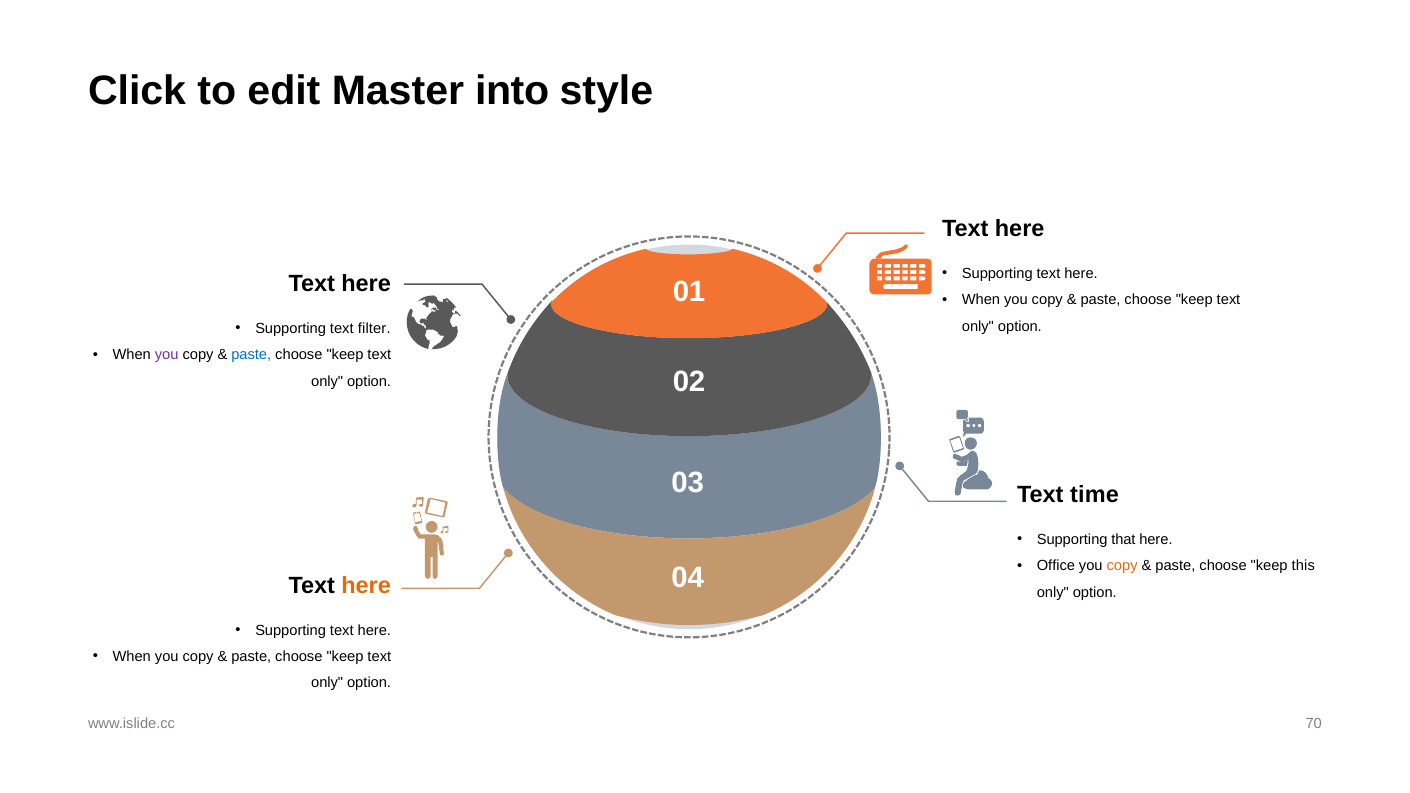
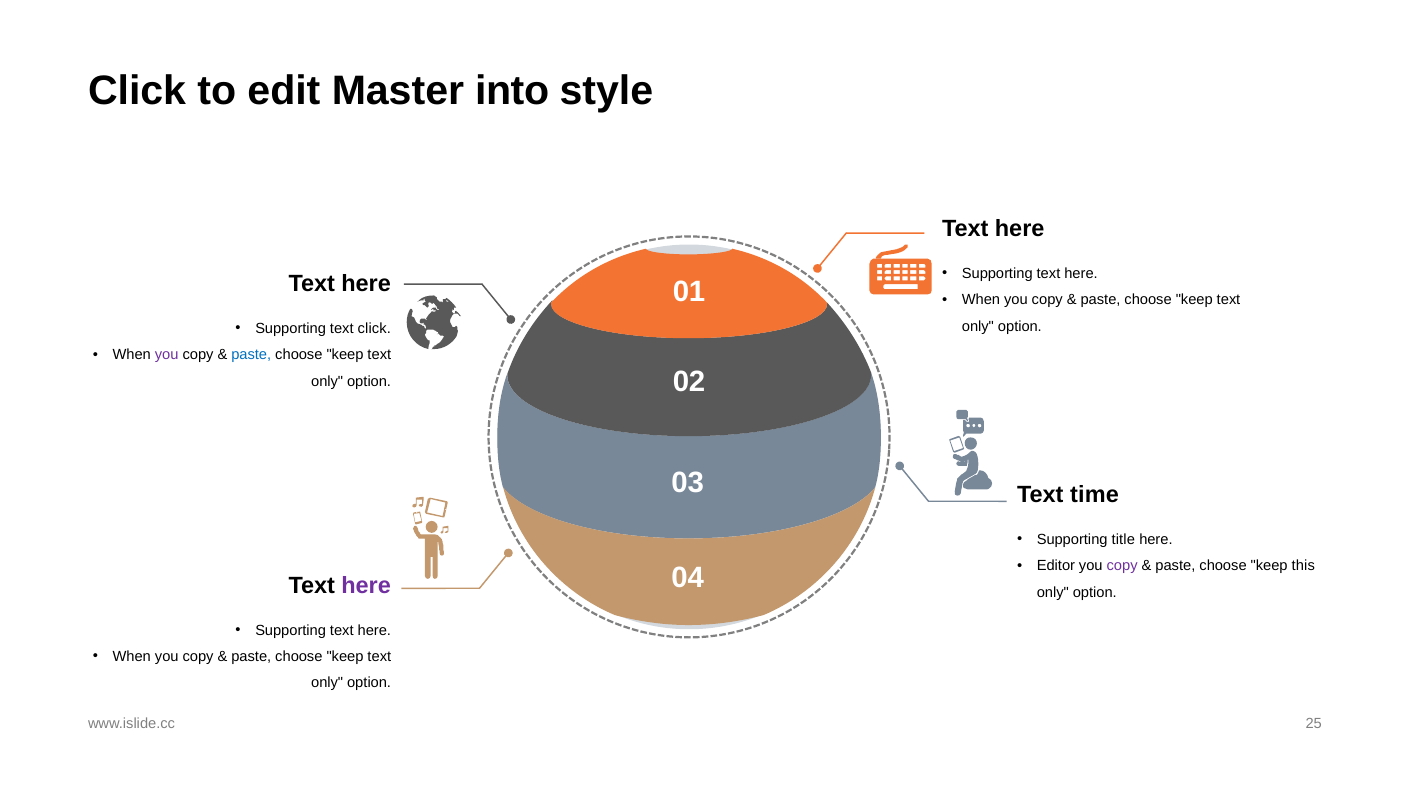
text filter: filter -> click (374, 329)
that: that -> title (1123, 540)
Office: Office -> Editor (1056, 566)
copy colour: orange -> purple (1122, 566)
here colour: orange -> purple (366, 585)
70: 70 -> 25 (1314, 724)
